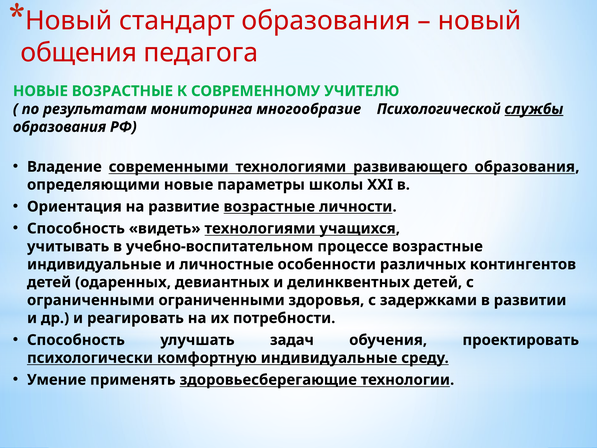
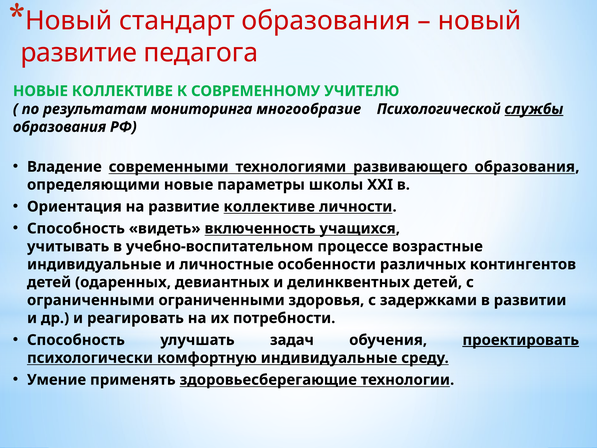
общения: общения -> развитие (79, 53)
НОВЫЕ ВОЗРАСТНЫЕ: ВОЗРАСТНЫЕ -> КОЛЛЕКТИВЕ (122, 91)
развитие возрастные: возрастные -> коллективе (269, 206)
видеть технологиями: технологиями -> включенность (260, 228)
проектировать underline: none -> present (521, 340)
